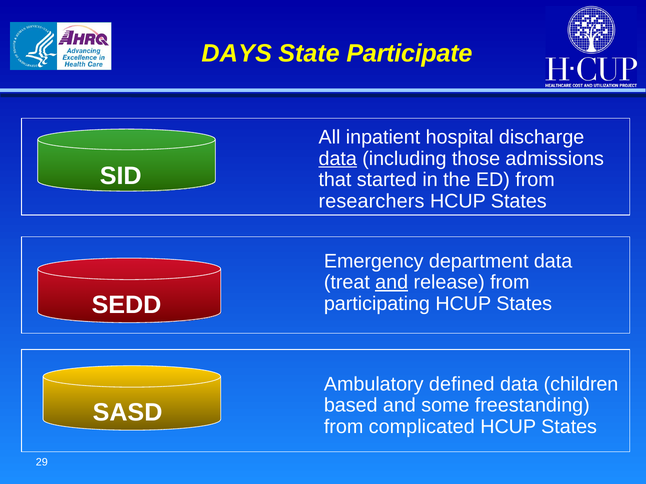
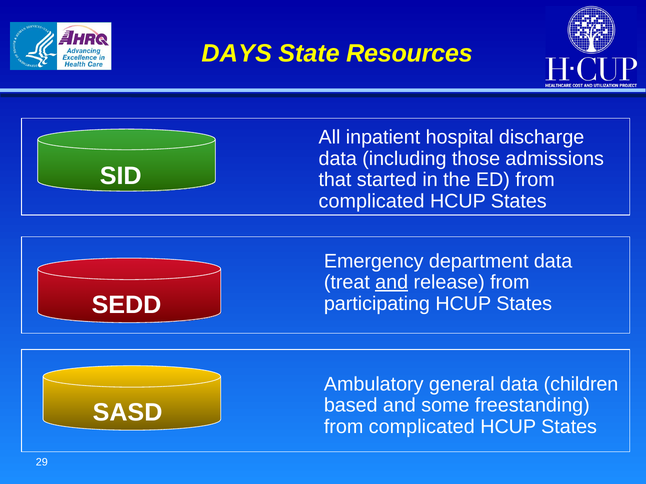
Participate: Participate -> Resources (409, 54)
data underline: present -> none (338, 159)
researchers: researchers -> complicated (372, 201)
defined: defined -> general (462, 384)
